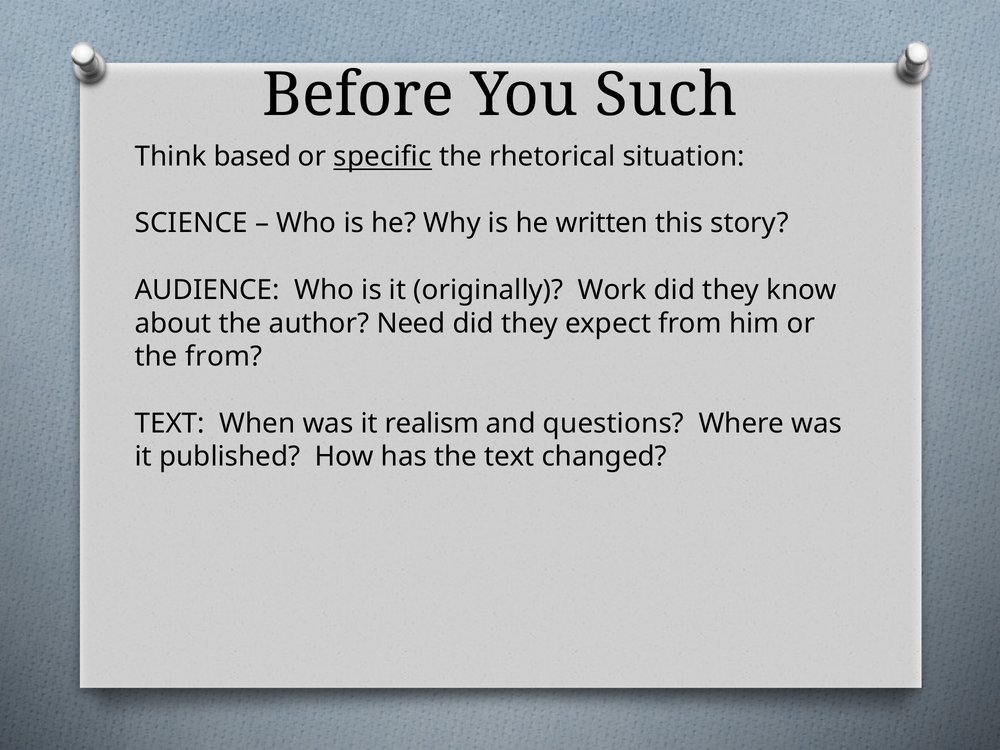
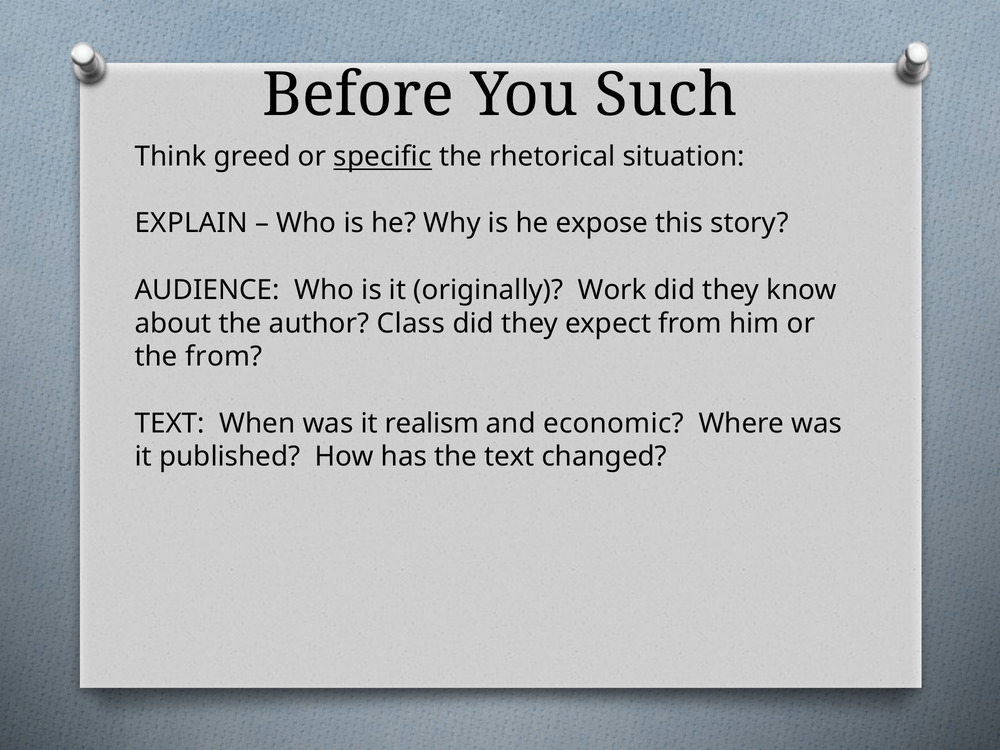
based: based -> greed (252, 157)
SCIENCE: SCIENCE -> EXPLAIN (191, 223)
written: written -> expose (602, 223)
Need: Need -> Class (411, 323)
questions: questions -> economic (613, 423)
